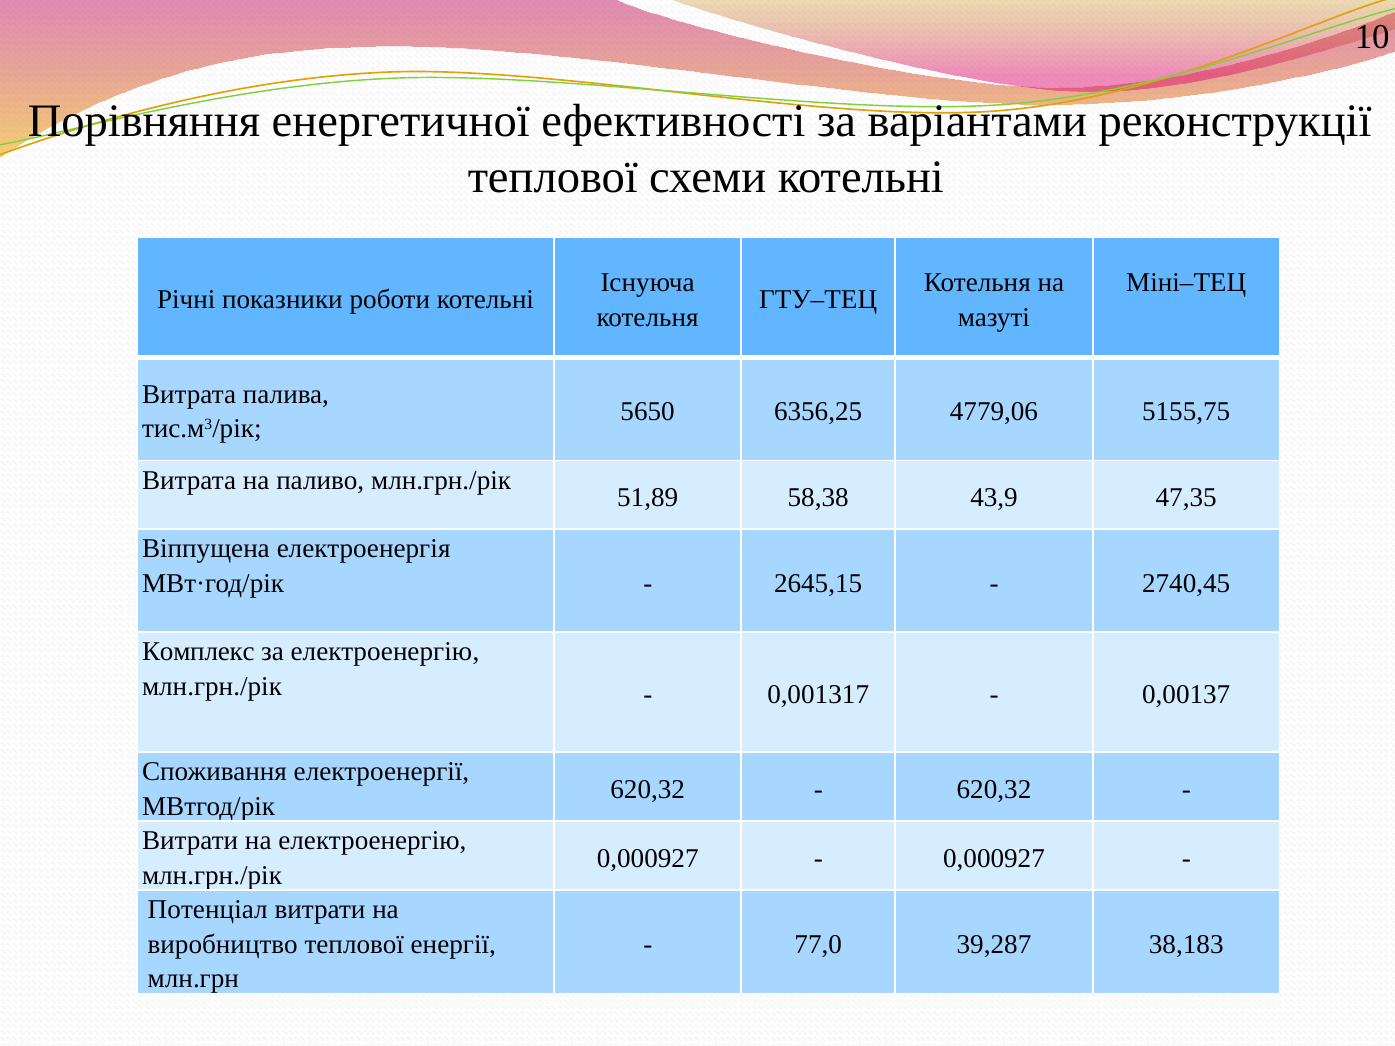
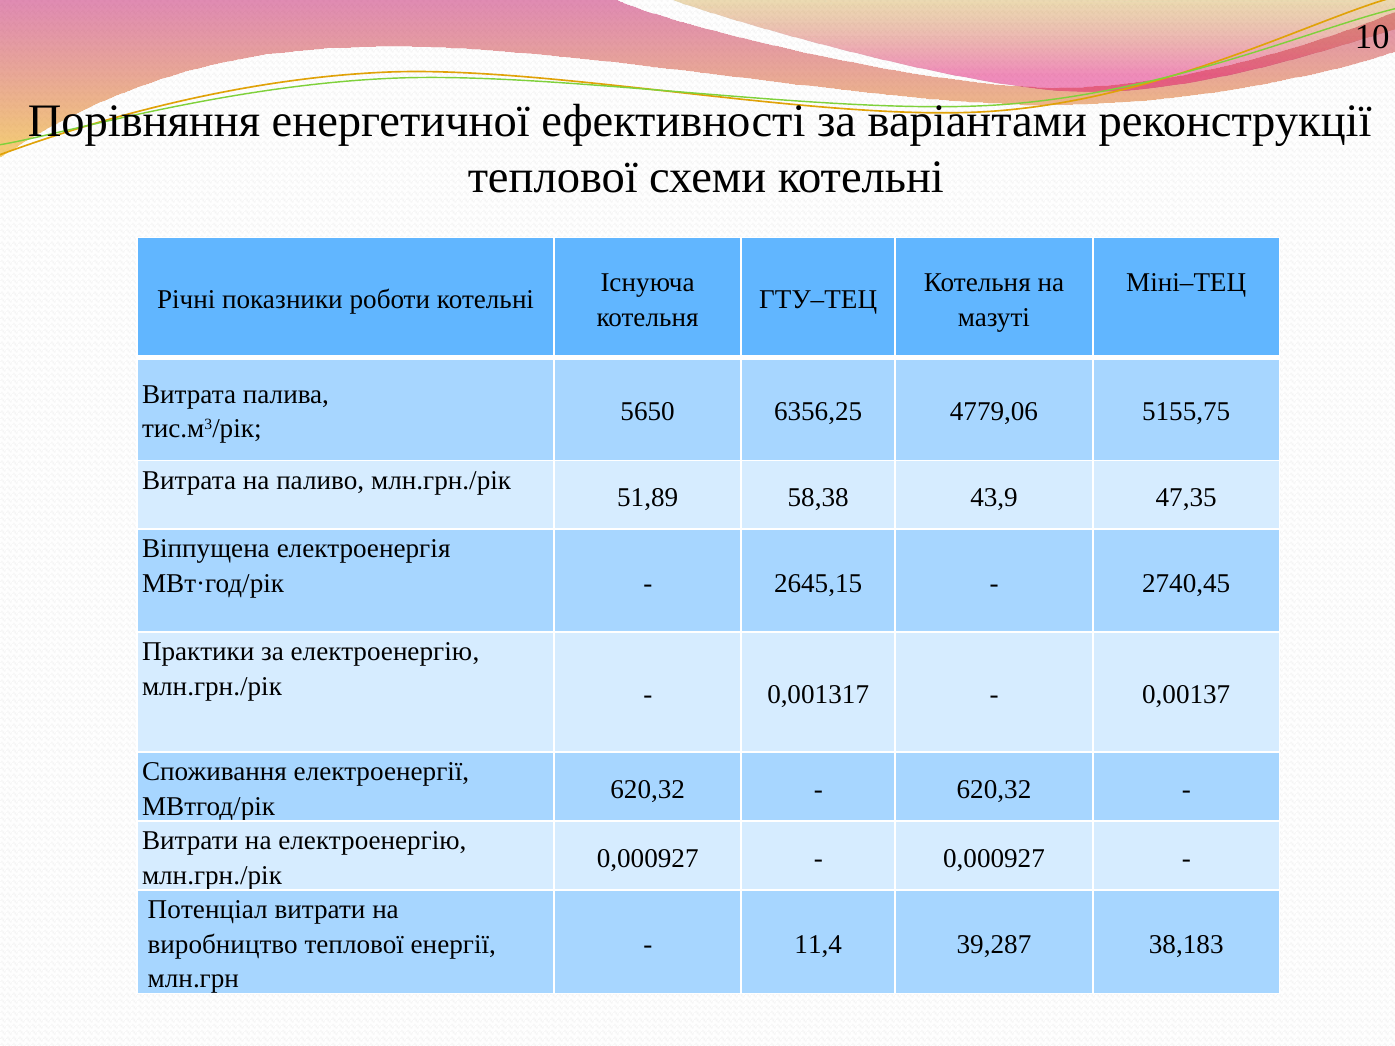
Комплекс: Комплекс -> Практики (198, 652)
77,0: 77,0 -> 11,4 (818, 944)
